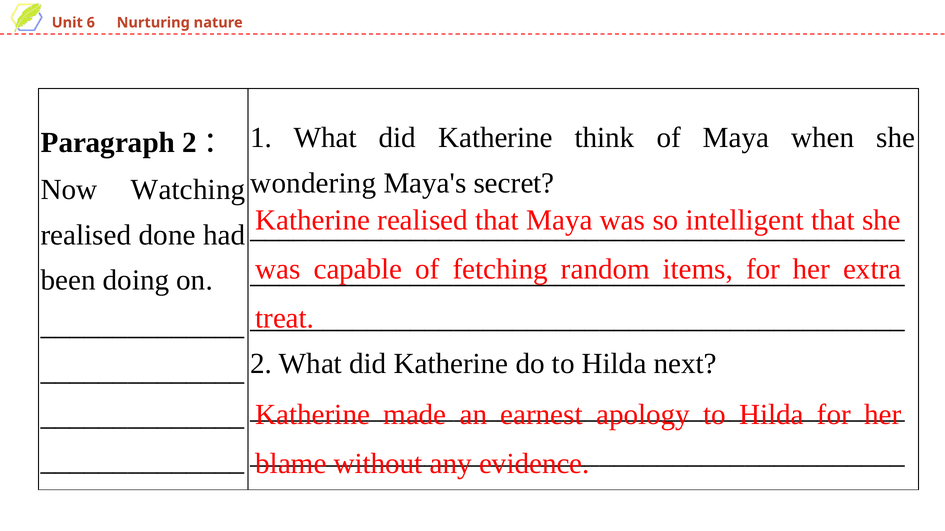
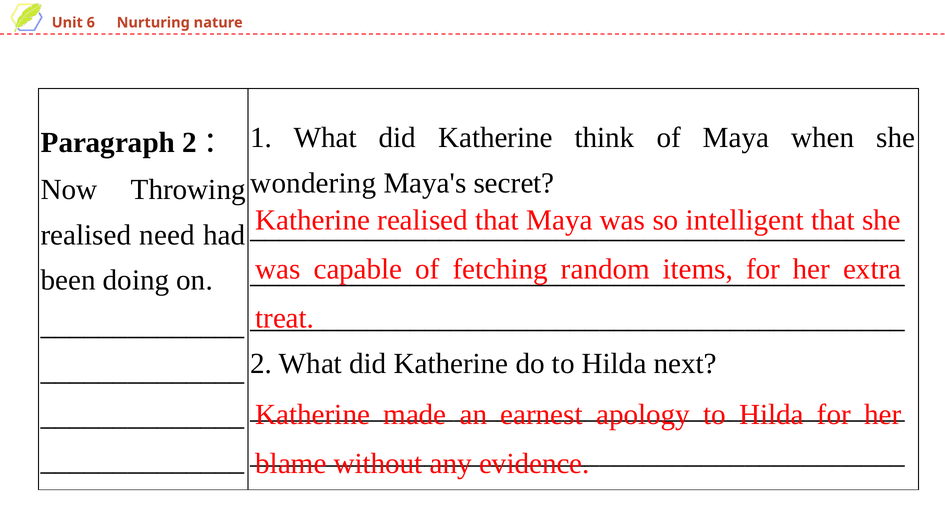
Watching: Watching -> Throwing (188, 190)
done: done -> need (167, 235)
